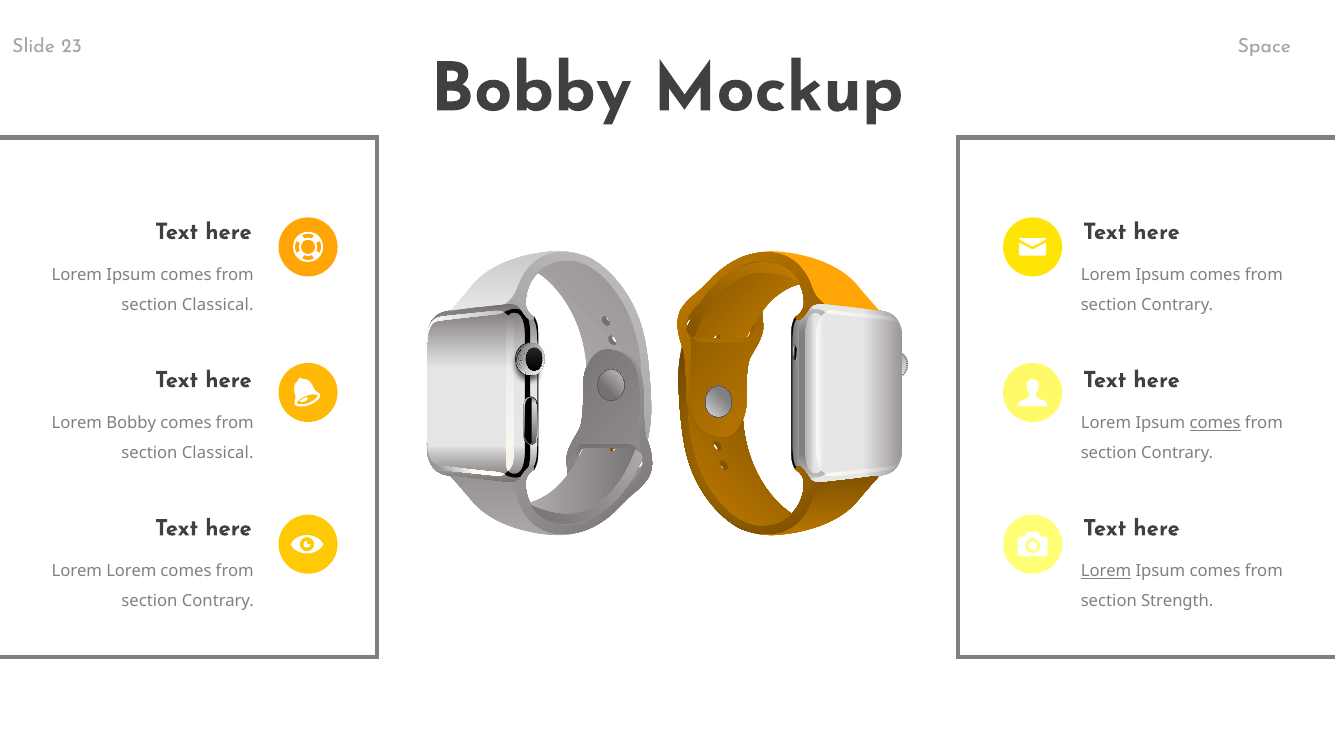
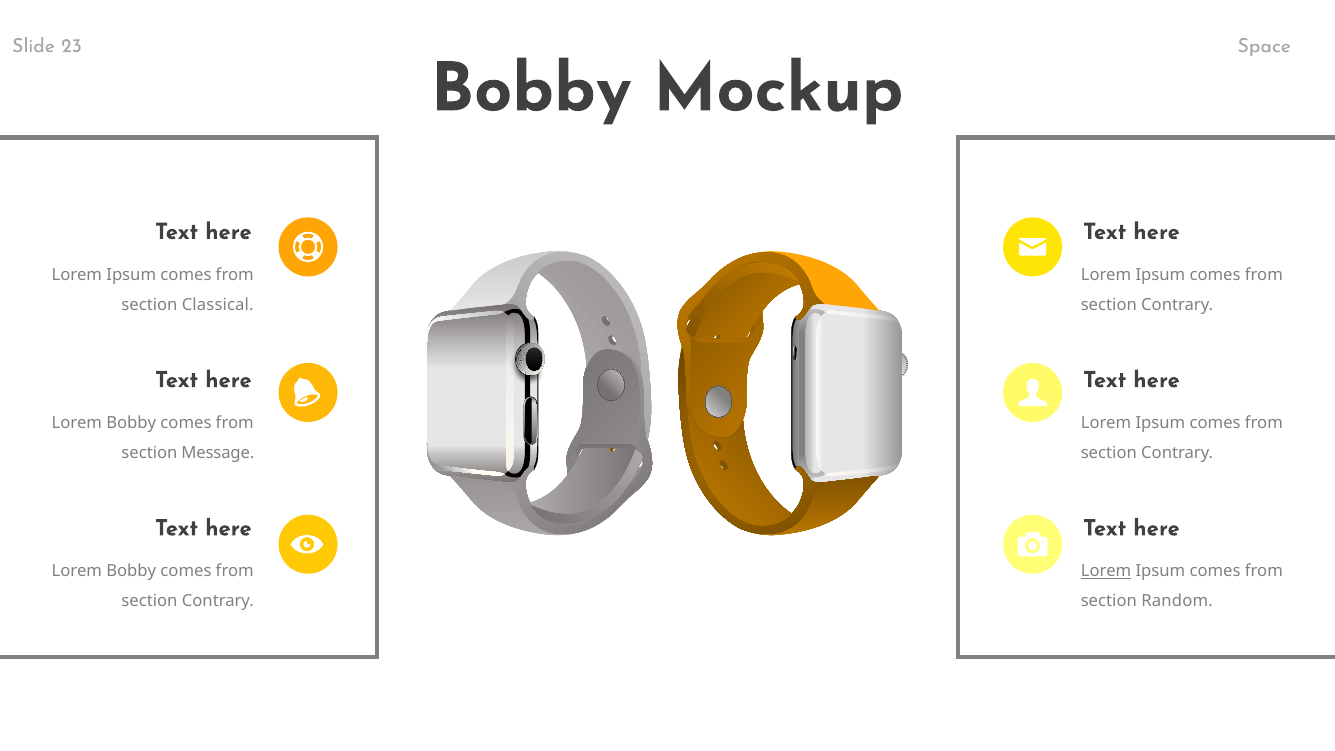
comes underline: present -> none (1215, 423)
Classical: Classical -> Message (218, 453)
Lorem: Lorem -> Bobby (131, 571)
Strength: Strength -> Random (1177, 601)
